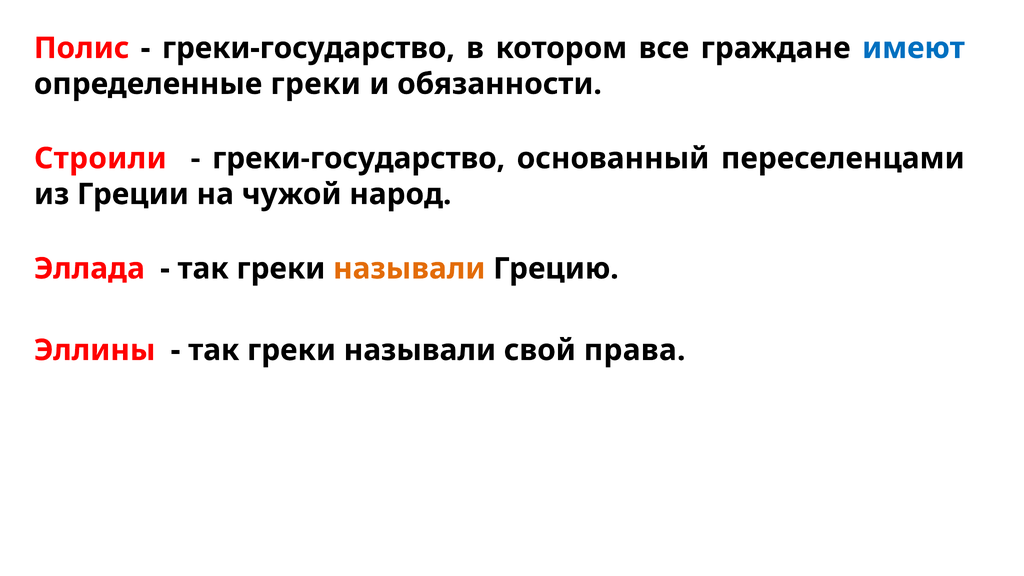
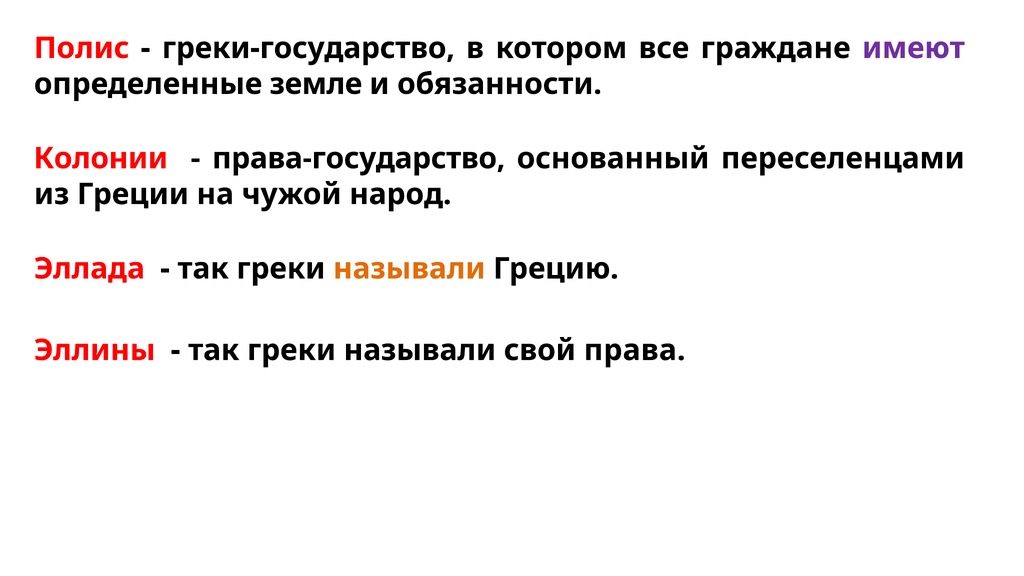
имеют colour: blue -> purple (913, 48)
определенные греки: греки -> земле (316, 84)
Строили: Строили -> Колонии (101, 158)
греки-государство: греки-государство -> права-государство (359, 158)
